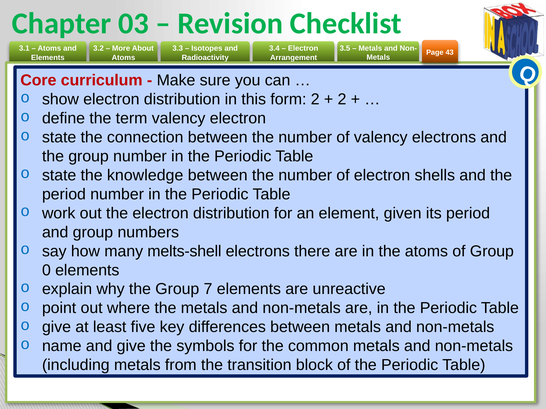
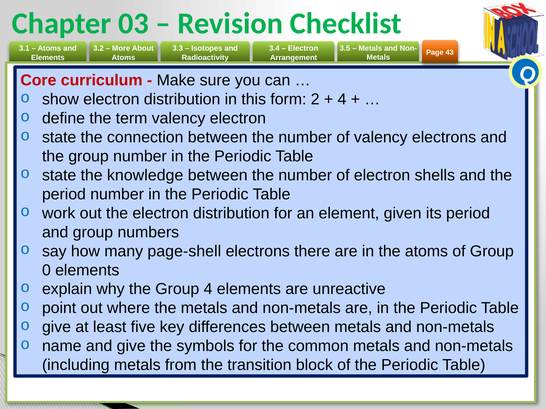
2: 2 -> 4 (342, 99)
melts-shell: melts-shell -> page-shell (184, 251)
Group 7: 7 -> 4 (208, 289)
